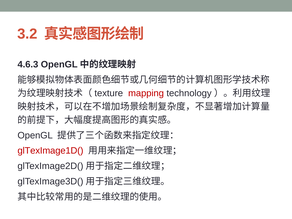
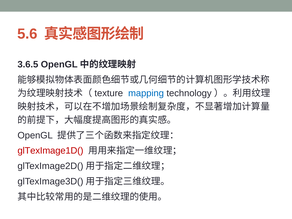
3.2: 3.2 -> 5.6 (27, 34)
4.6.3: 4.6.3 -> 3.6.5 (28, 64)
mapping colour: red -> blue (146, 93)
